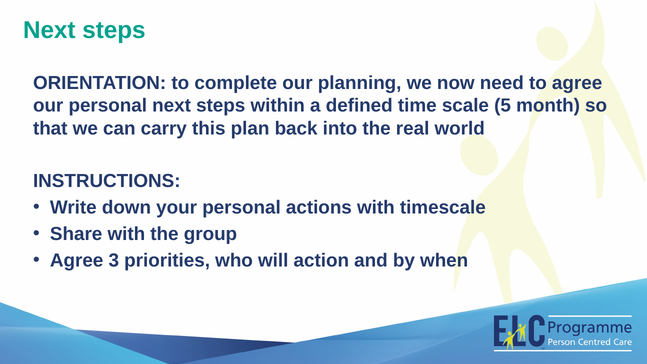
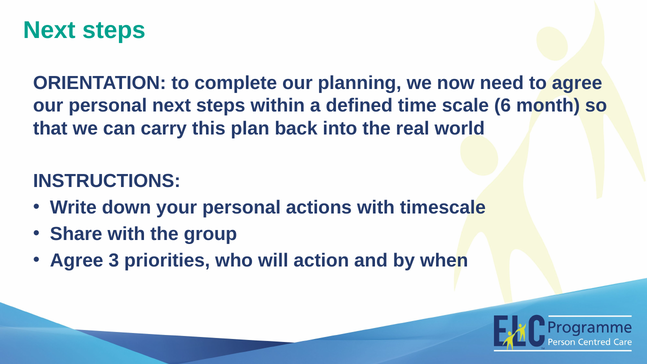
5: 5 -> 6 (503, 106)
